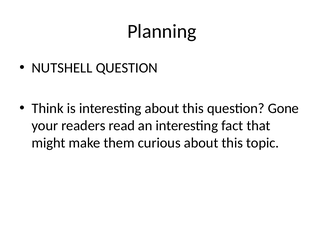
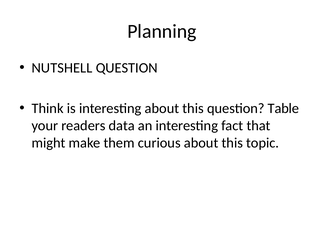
Gone: Gone -> Table (283, 108)
read: read -> data (122, 126)
